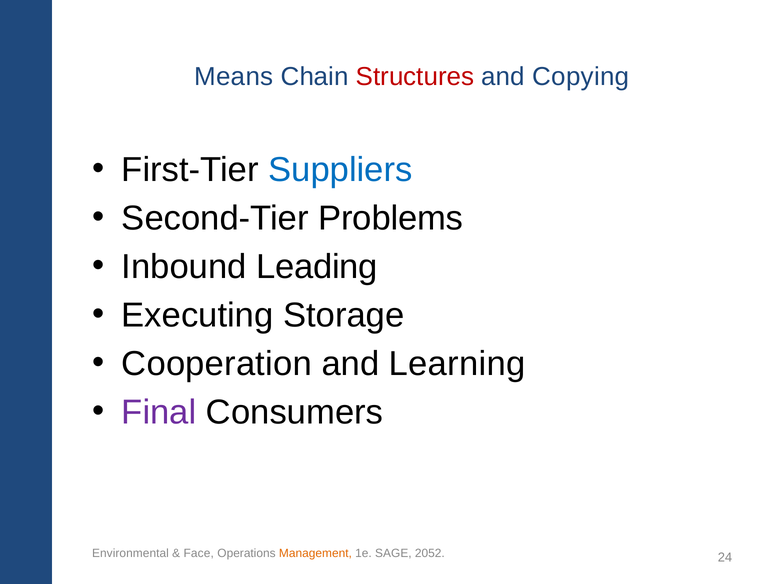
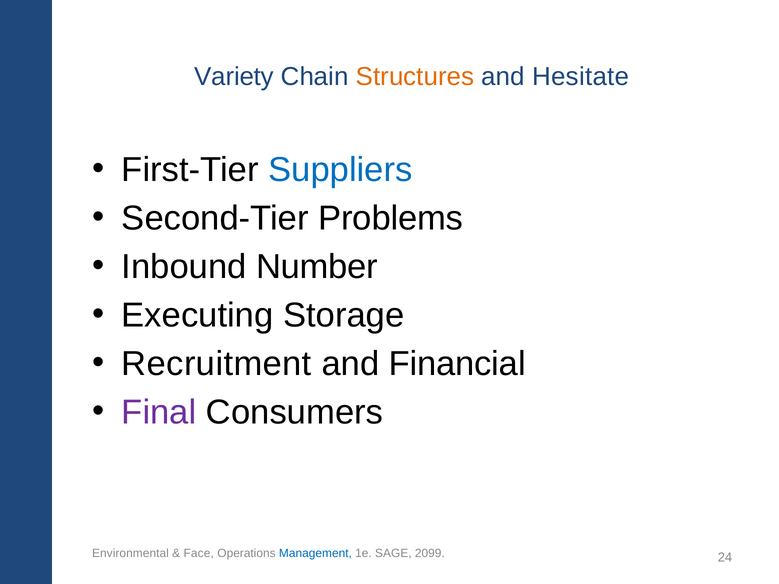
Means: Means -> Variety (234, 76)
Structures colour: red -> orange (415, 76)
Copying: Copying -> Hesitate (581, 76)
Leading: Leading -> Number (317, 267)
Cooperation: Cooperation -> Recruitment (217, 364)
Learning: Learning -> Financial (457, 364)
Management colour: orange -> blue (315, 553)
2052: 2052 -> 2099 (430, 553)
